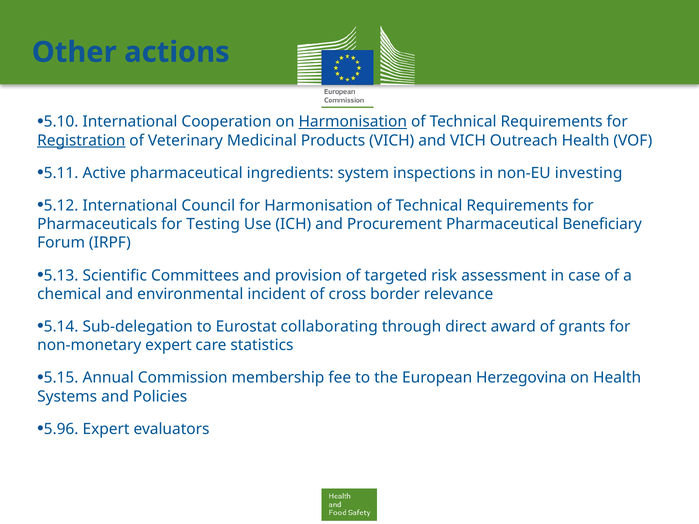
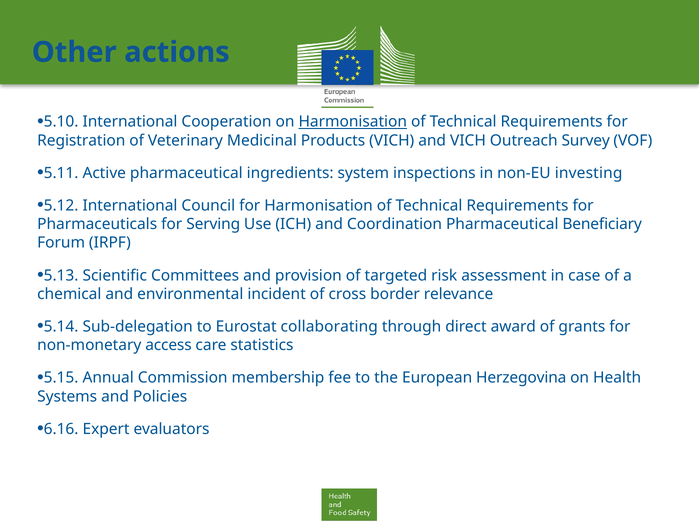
Registration underline: present -> none (81, 141)
Outreach Health: Health -> Survey (586, 141)
Testing: Testing -> Serving (213, 224)
Procurement: Procurement -> Coordination (395, 224)
non-monetary expert: expert -> access (168, 345)
5.96: 5.96 -> 6.16 (61, 429)
